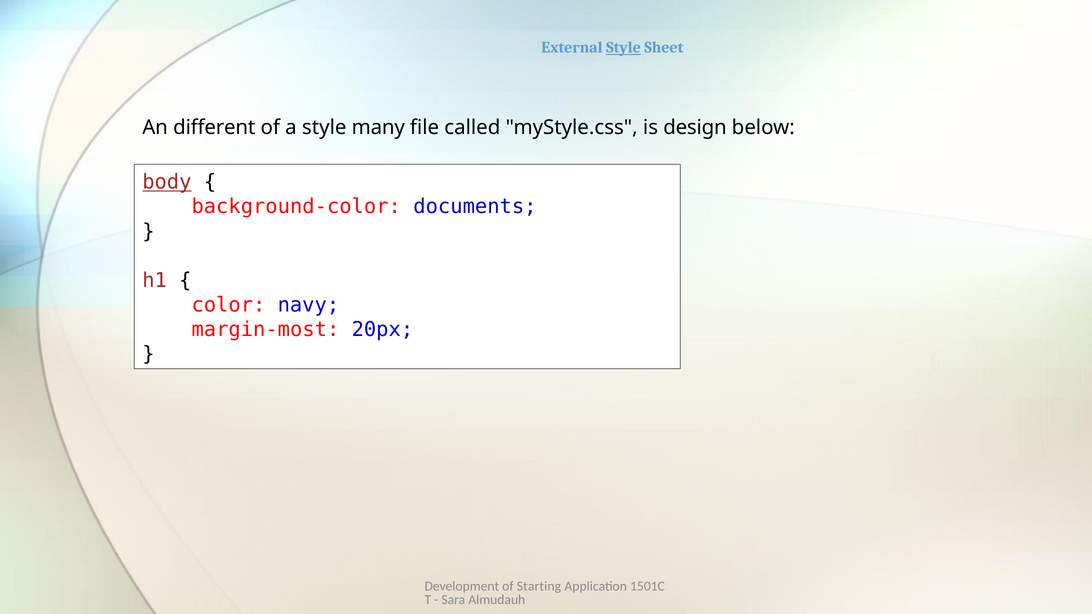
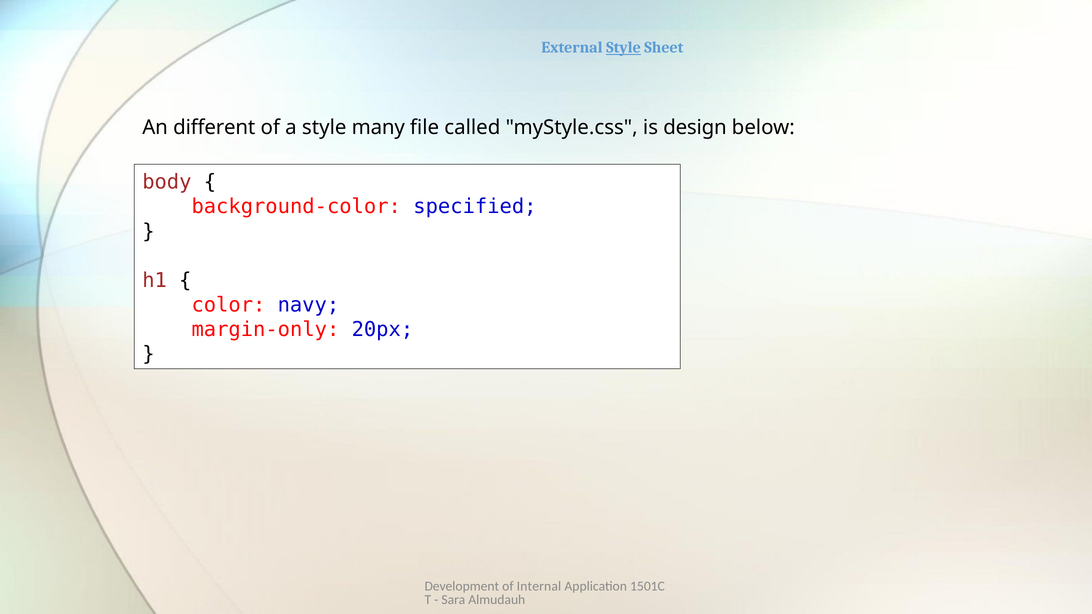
body underline: present -> none (167, 182)
documents: documents -> specified (475, 207)
margin-most: margin-most -> margin-only (265, 330)
Starting: Starting -> Internal (539, 586)
